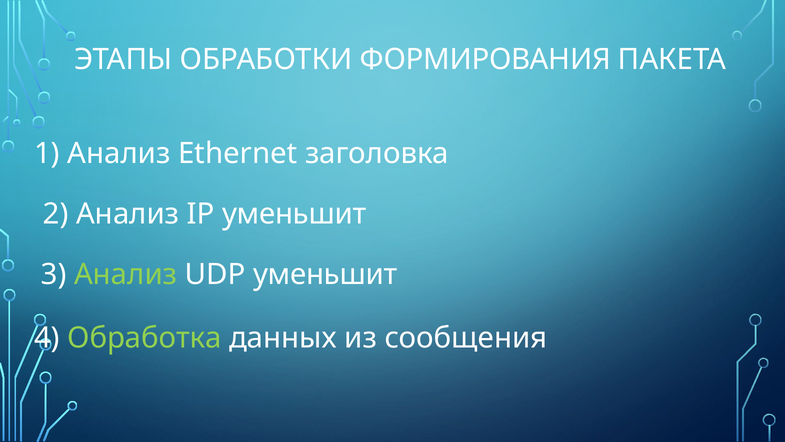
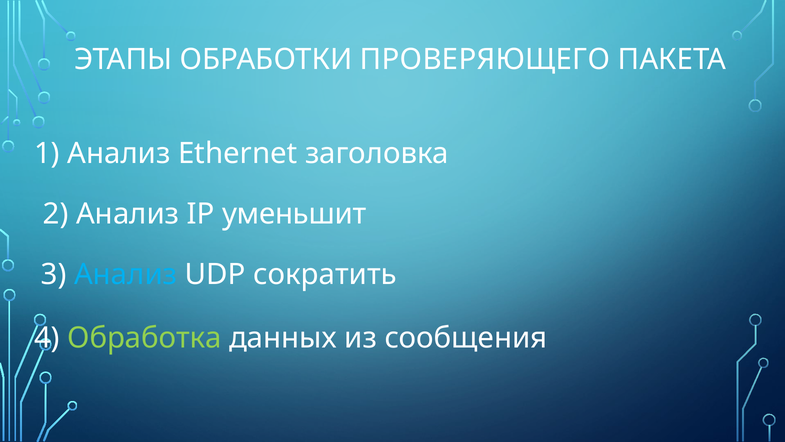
ФОРМИРОВАНИЯ: ФОРМИРОВАНИЯ -> ПРОВЕРЯЮЩЕГО (485, 60)
Анализ colour: light green -> light blue (126, 274)
UDP уменьшит: уменьшит -> сократить (325, 274)
